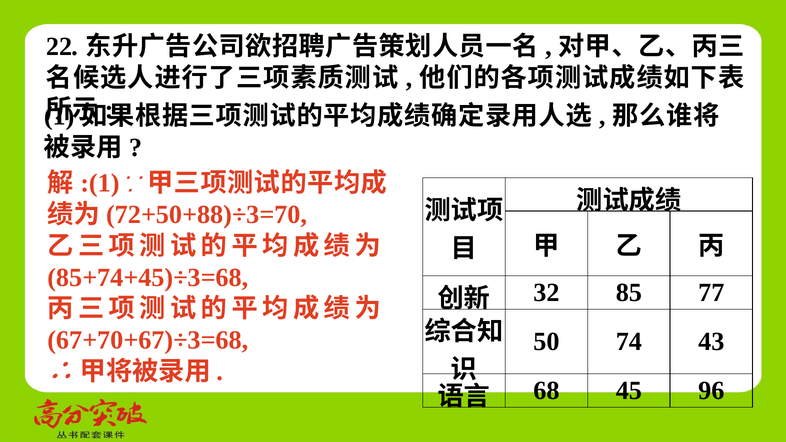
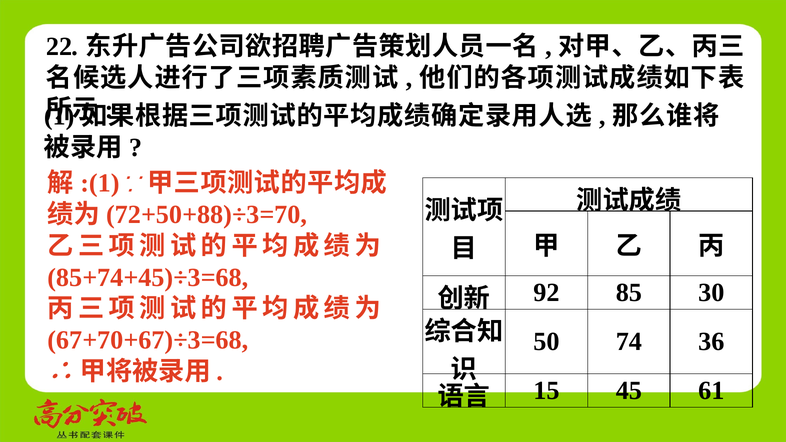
32: 32 -> 92 (546, 293)
77: 77 -> 30 (711, 293)
43: 43 -> 36 (711, 342)
68: 68 -> 15 (546, 391)
96: 96 -> 61 (711, 391)
